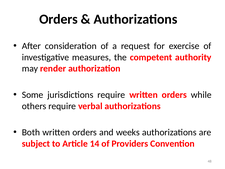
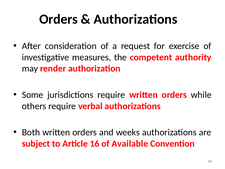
14: 14 -> 16 (95, 143)
Providers: Providers -> Available (130, 143)
